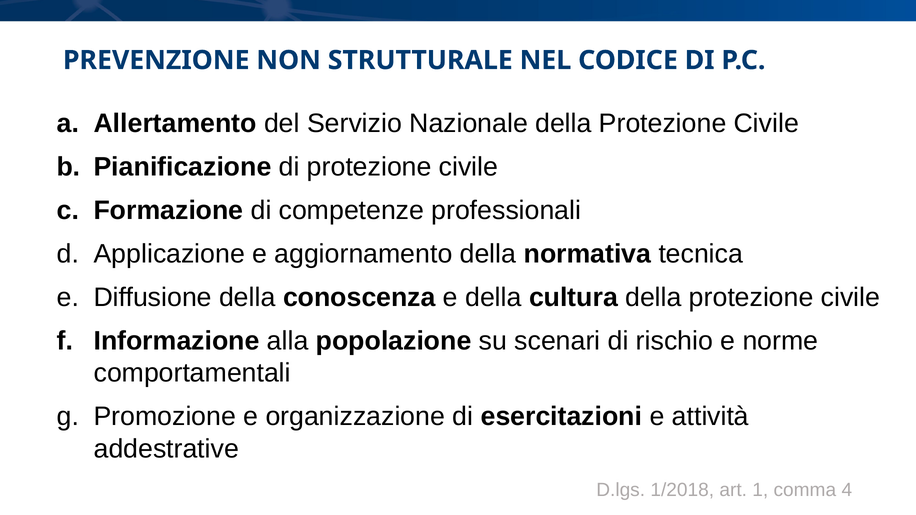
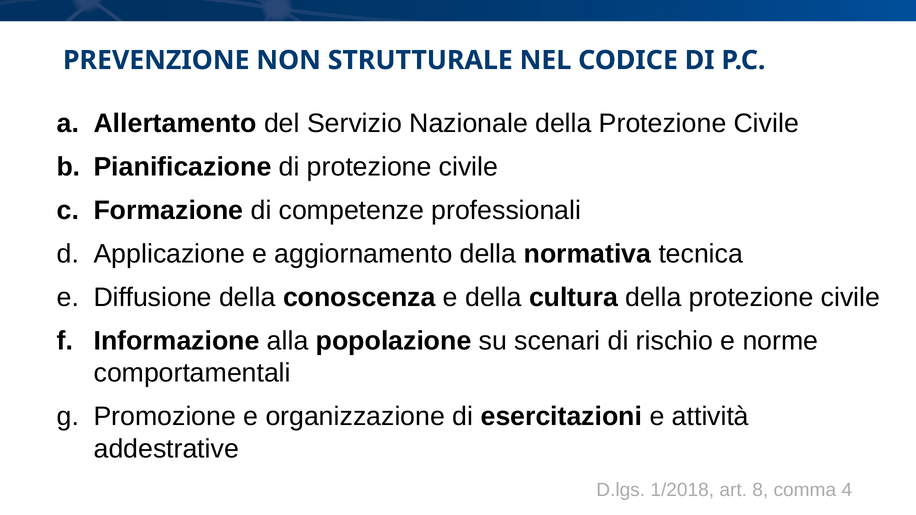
1: 1 -> 8 (760, 490)
